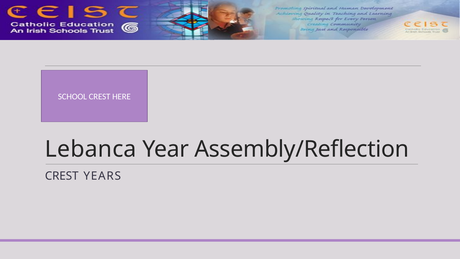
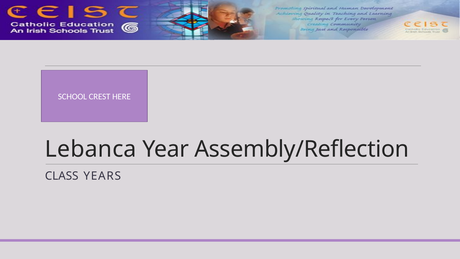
CREST: CREST -> CLASS (62, 176)
